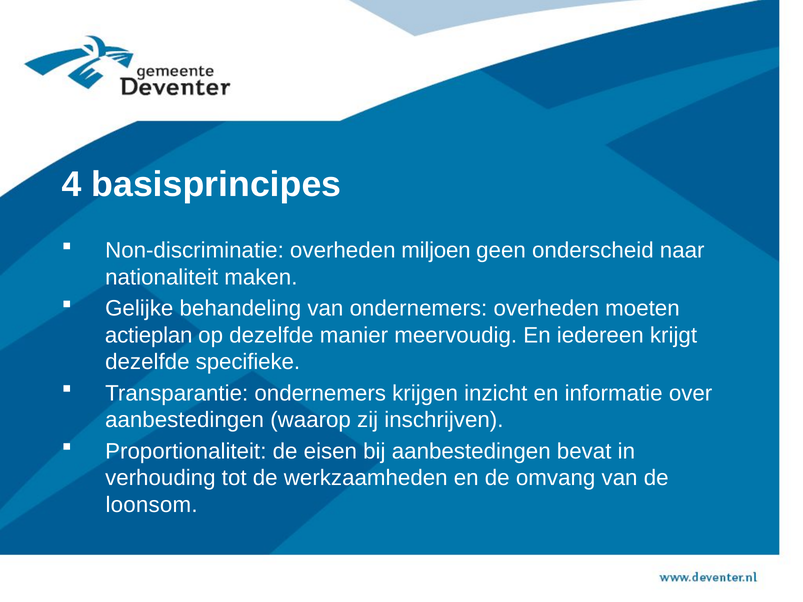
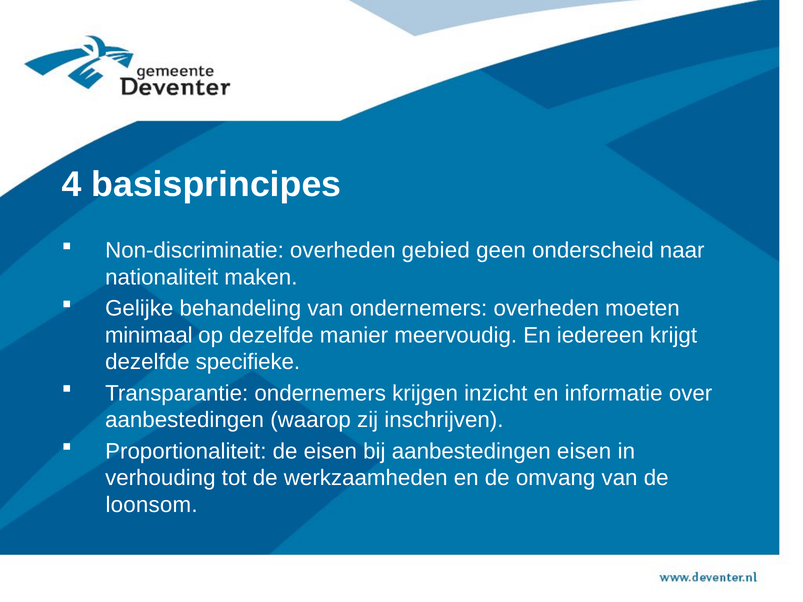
miljoen: miljoen -> gebied (436, 251)
actieplan: actieplan -> minimaal (149, 335)
aanbestedingen bevat: bevat -> eisen (584, 451)
